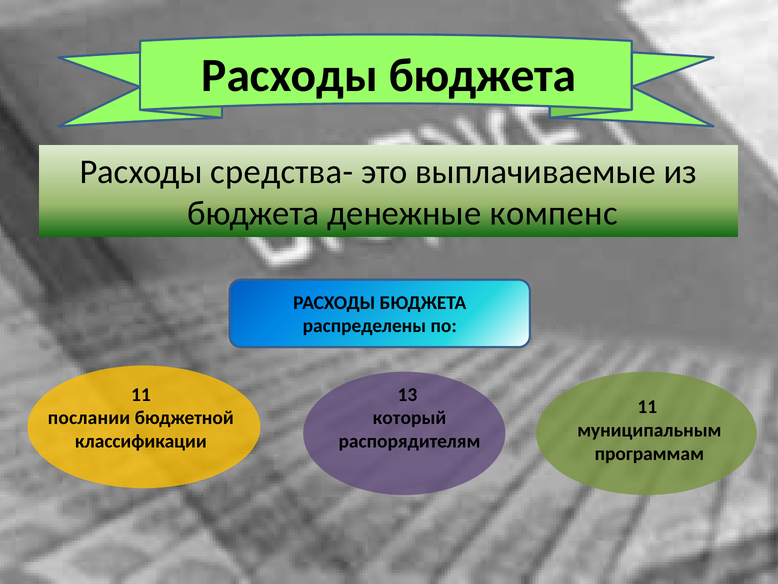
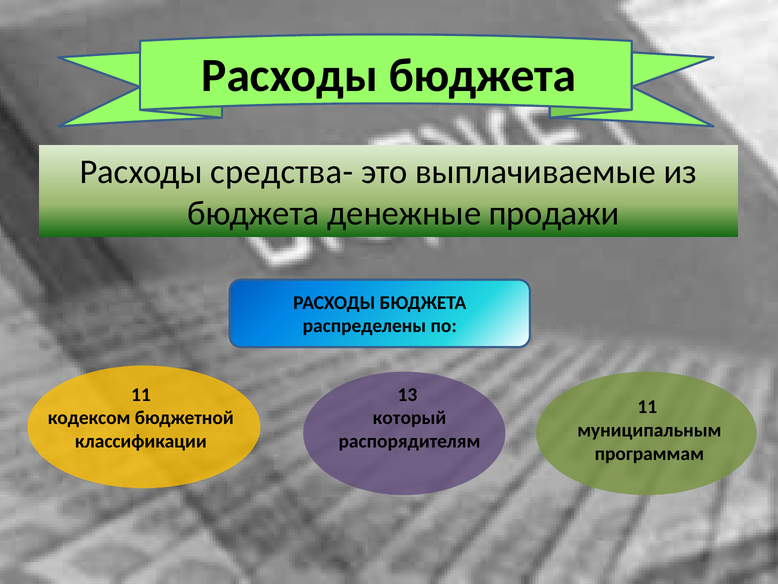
компенс: компенс -> продажи (554, 213)
послании: послании -> кодексом (89, 418)
